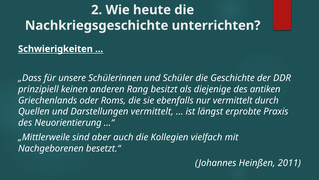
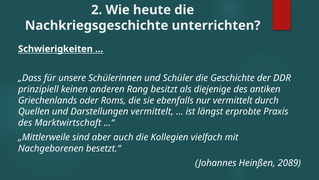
Neuorientierung: Neuorientierung -> Marktwirtschaft (68, 122)
2011: 2011 -> 2089 (289, 163)
